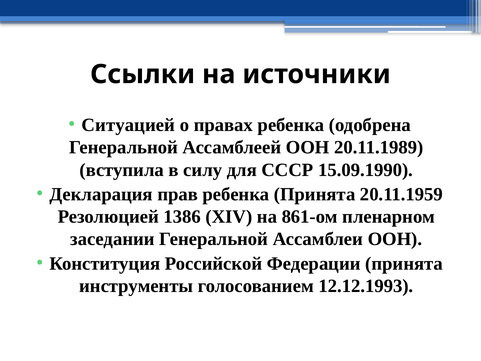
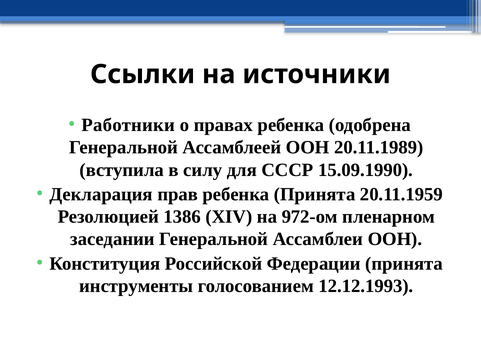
Ситуацией: Ситуацией -> Работники (128, 125)
861-ом: 861-ом -> 972-ом (310, 217)
